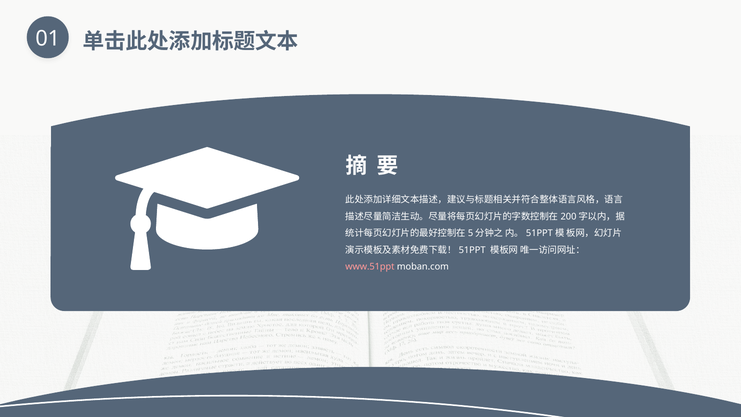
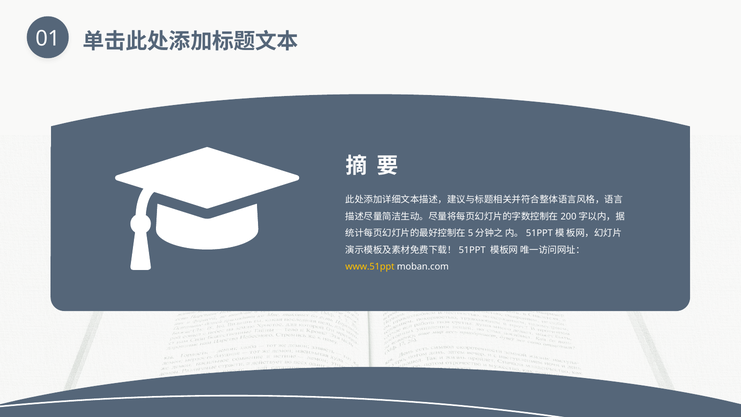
www.51ppt colour: pink -> yellow (370, 267)
